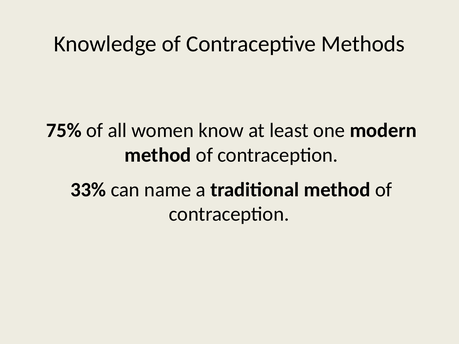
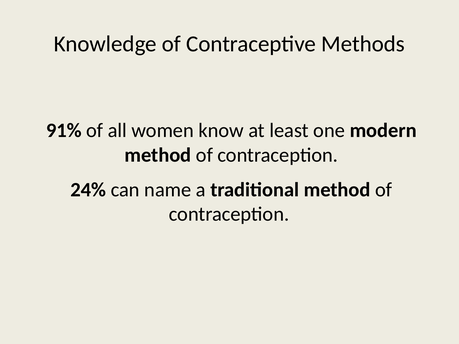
75%: 75% -> 91% (64, 131)
33%: 33% -> 24% (88, 190)
